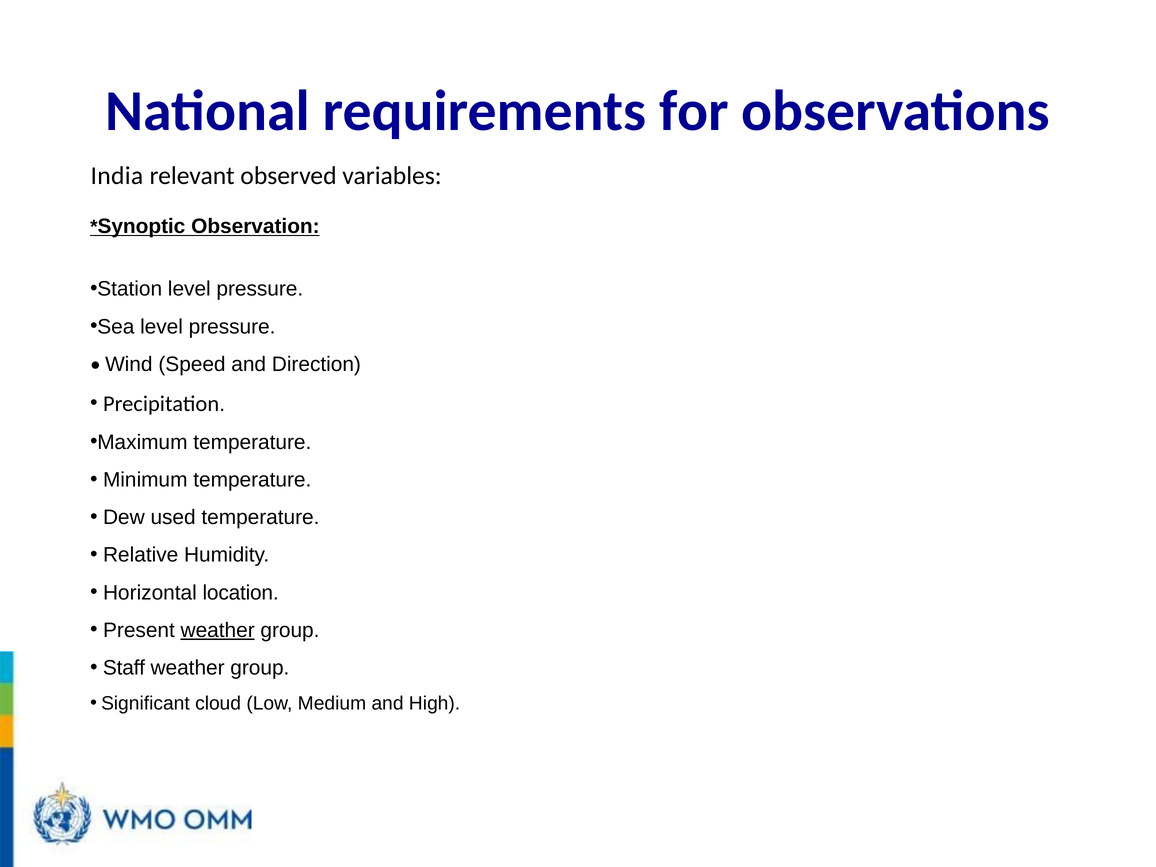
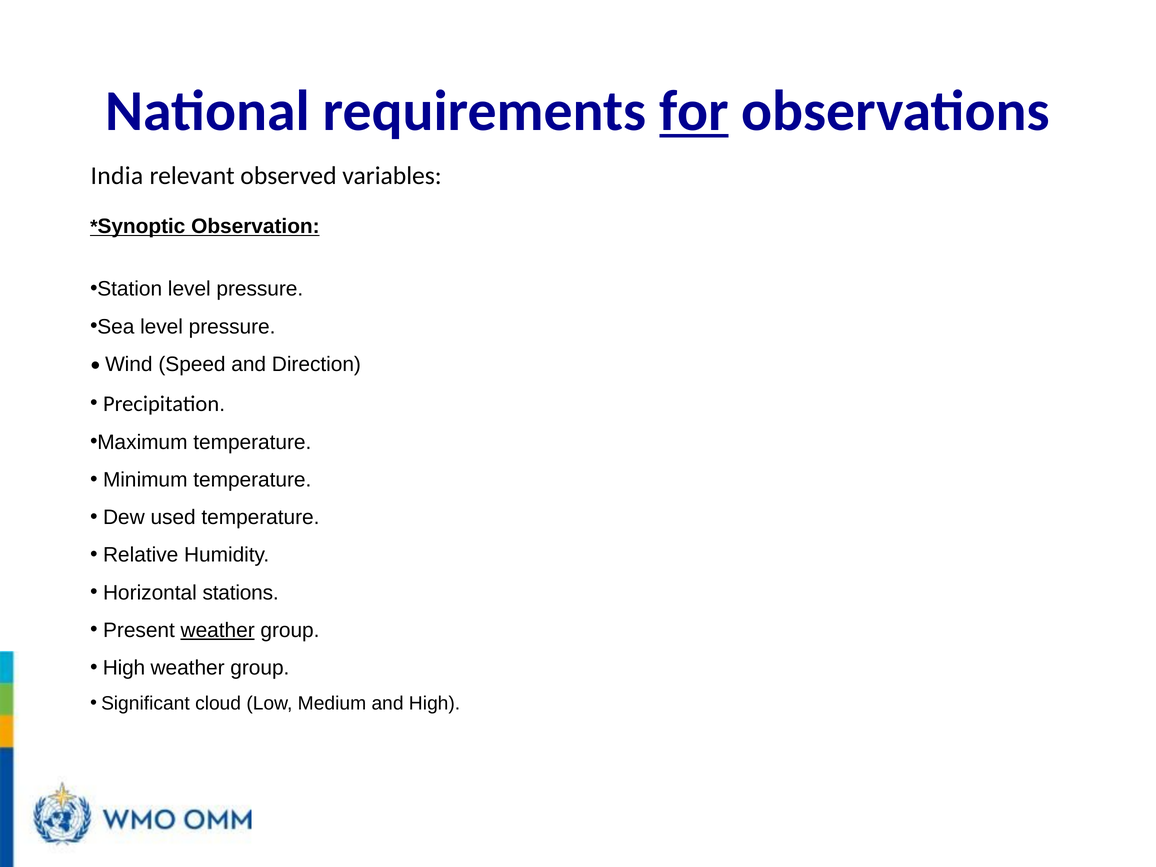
for underline: none -> present (694, 111)
location: location -> stations (241, 593)
Staff: Staff -> High (124, 668)
